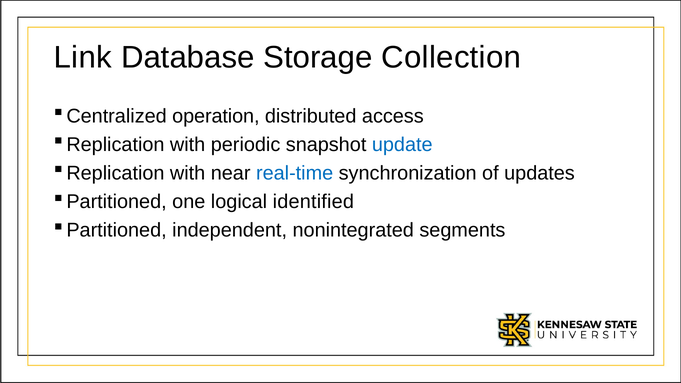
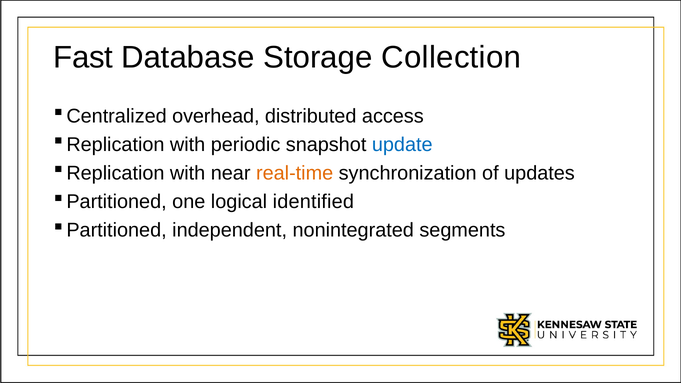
Link: Link -> Fast (83, 57)
operation: operation -> overhead (216, 116)
real-time colour: blue -> orange (295, 173)
